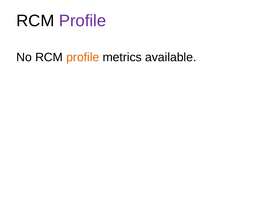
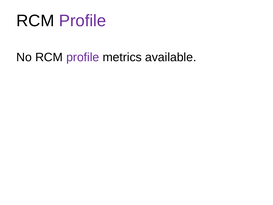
profile colour: orange -> purple (83, 57)
